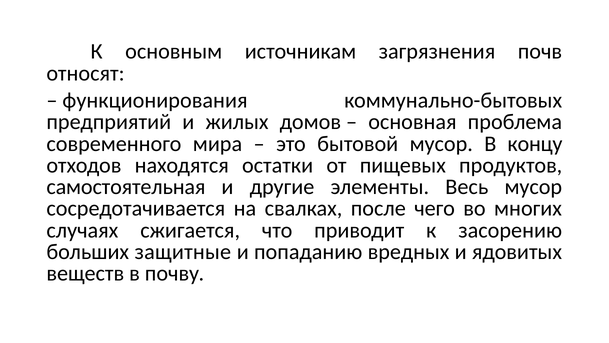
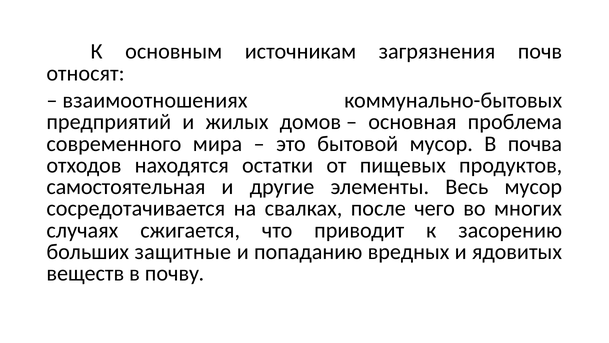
функционирования: функционирования -> взаимоотношениях (155, 100)
концу: концу -> почва (535, 144)
